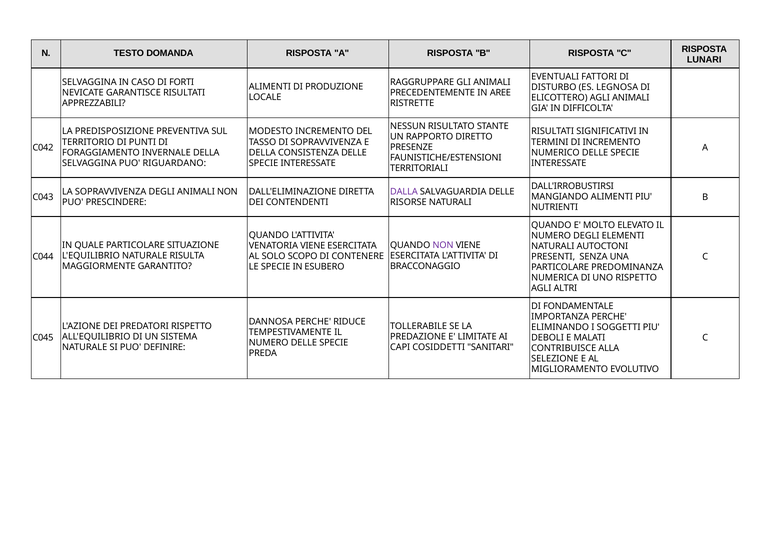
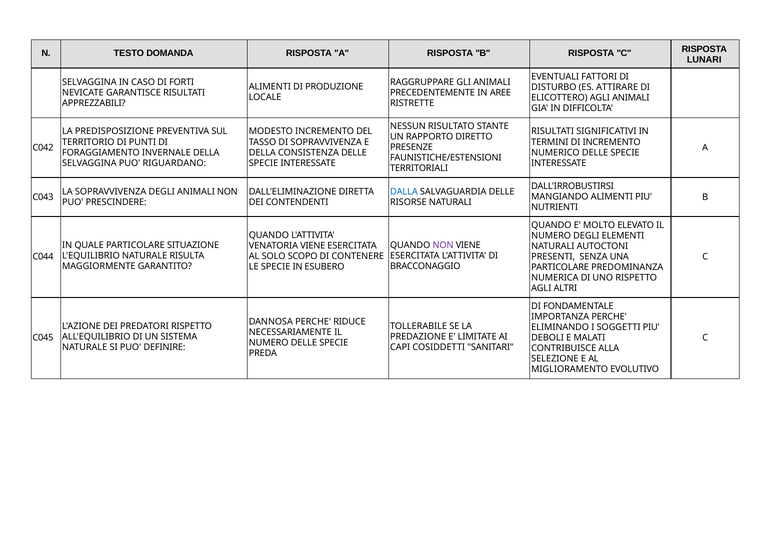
LEGNOSA: LEGNOSA -> ATTIRARE (617, 87)
DALLA colour: purple -> blue (404, 191)
TEMPESTIVAMENTE: TEMPESTIVAMENTE -> NECESSARIAMENTE (290, 332)
